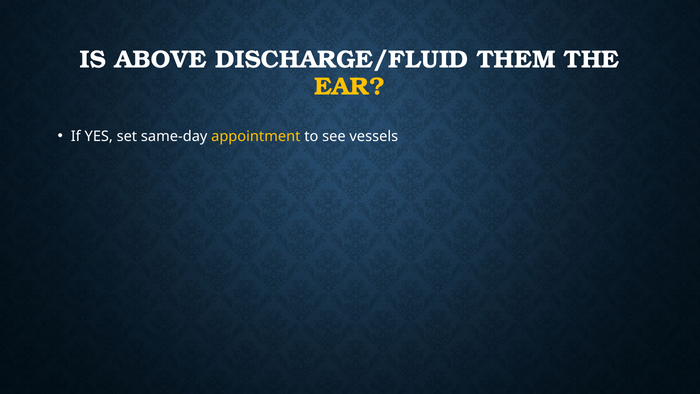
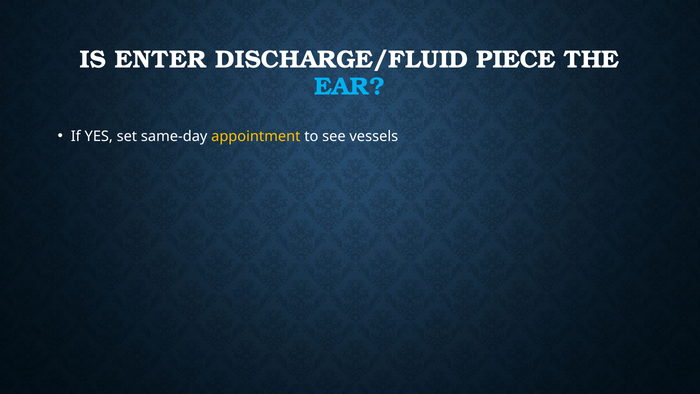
ABOVE: ABOVE -> ENTER (161, 60)
THEM: THEM -> PIECE (516, 60)
EAR colour: yellow -> light blue (350, 86)
